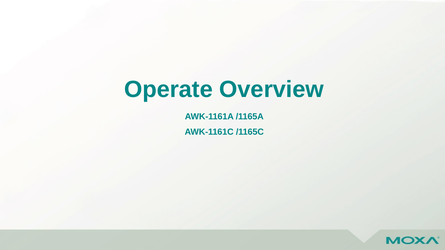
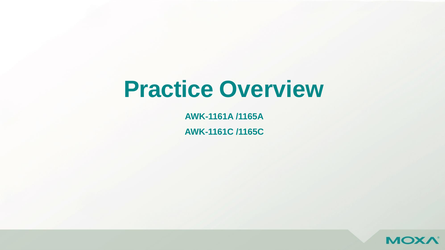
Operate: Operate -> Practice (169, 89)
